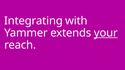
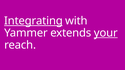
Integrating underline: none -> present (33, 21)
